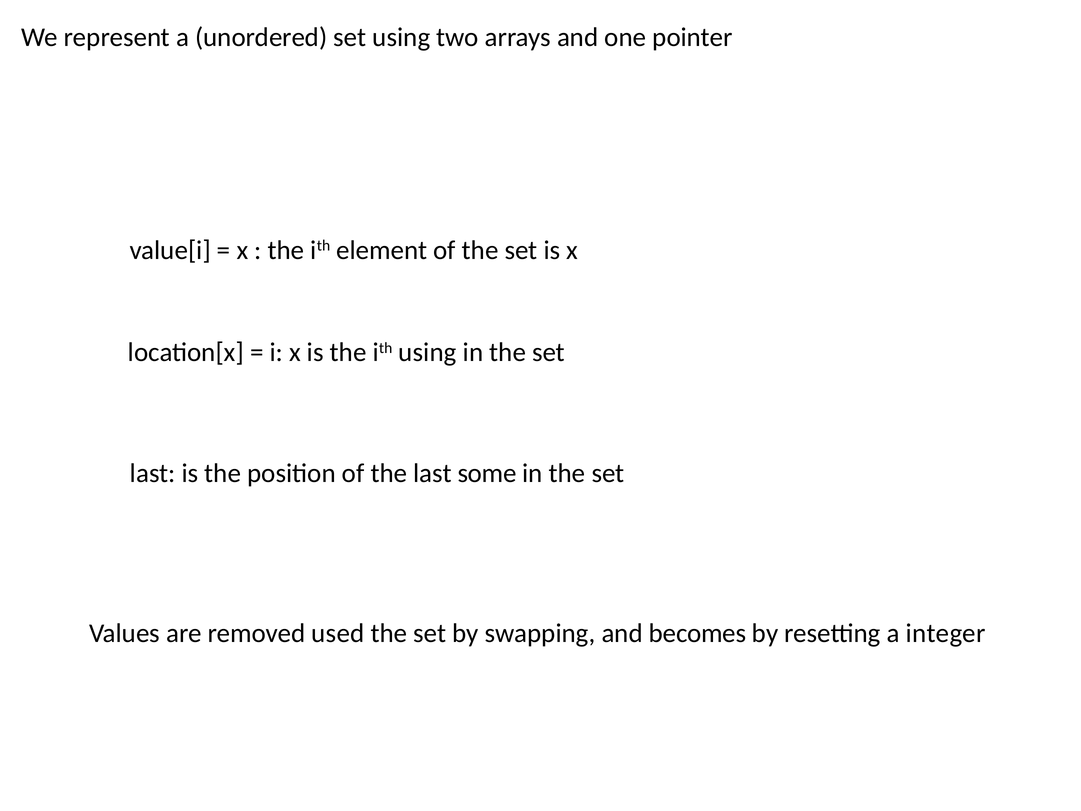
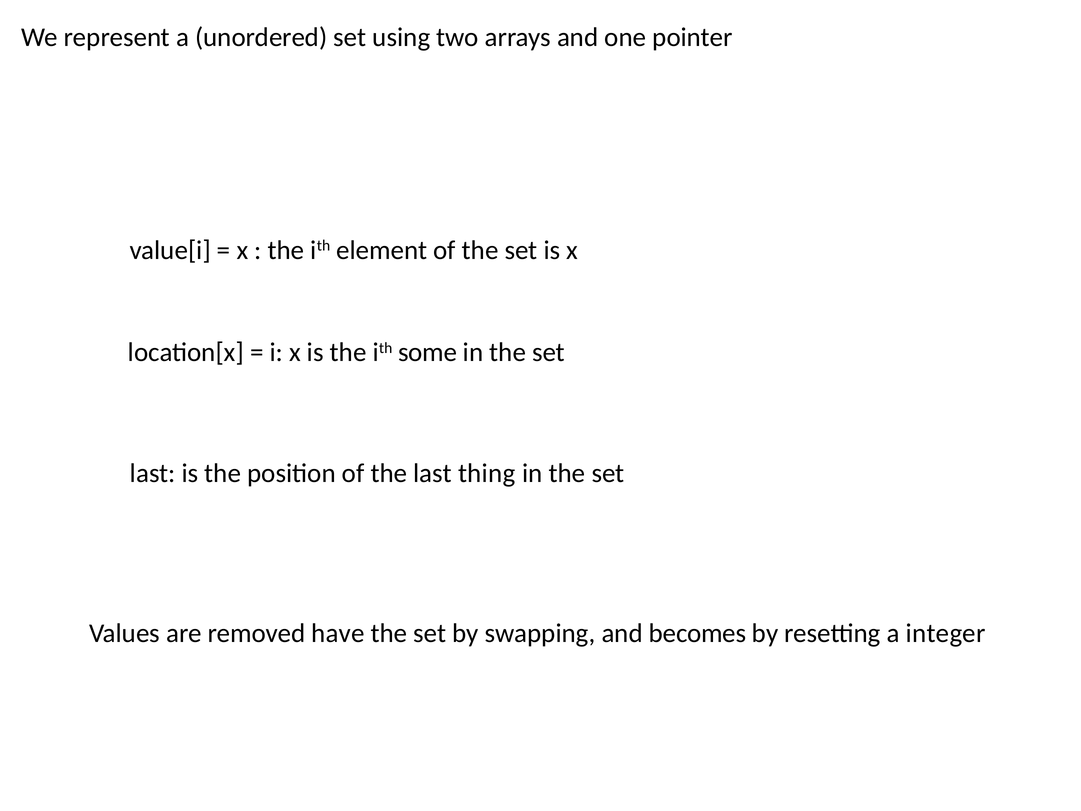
ith using: using -> some (428, 352)
some: some -> thing (487, 473)
used: used -> have (338, 633)
